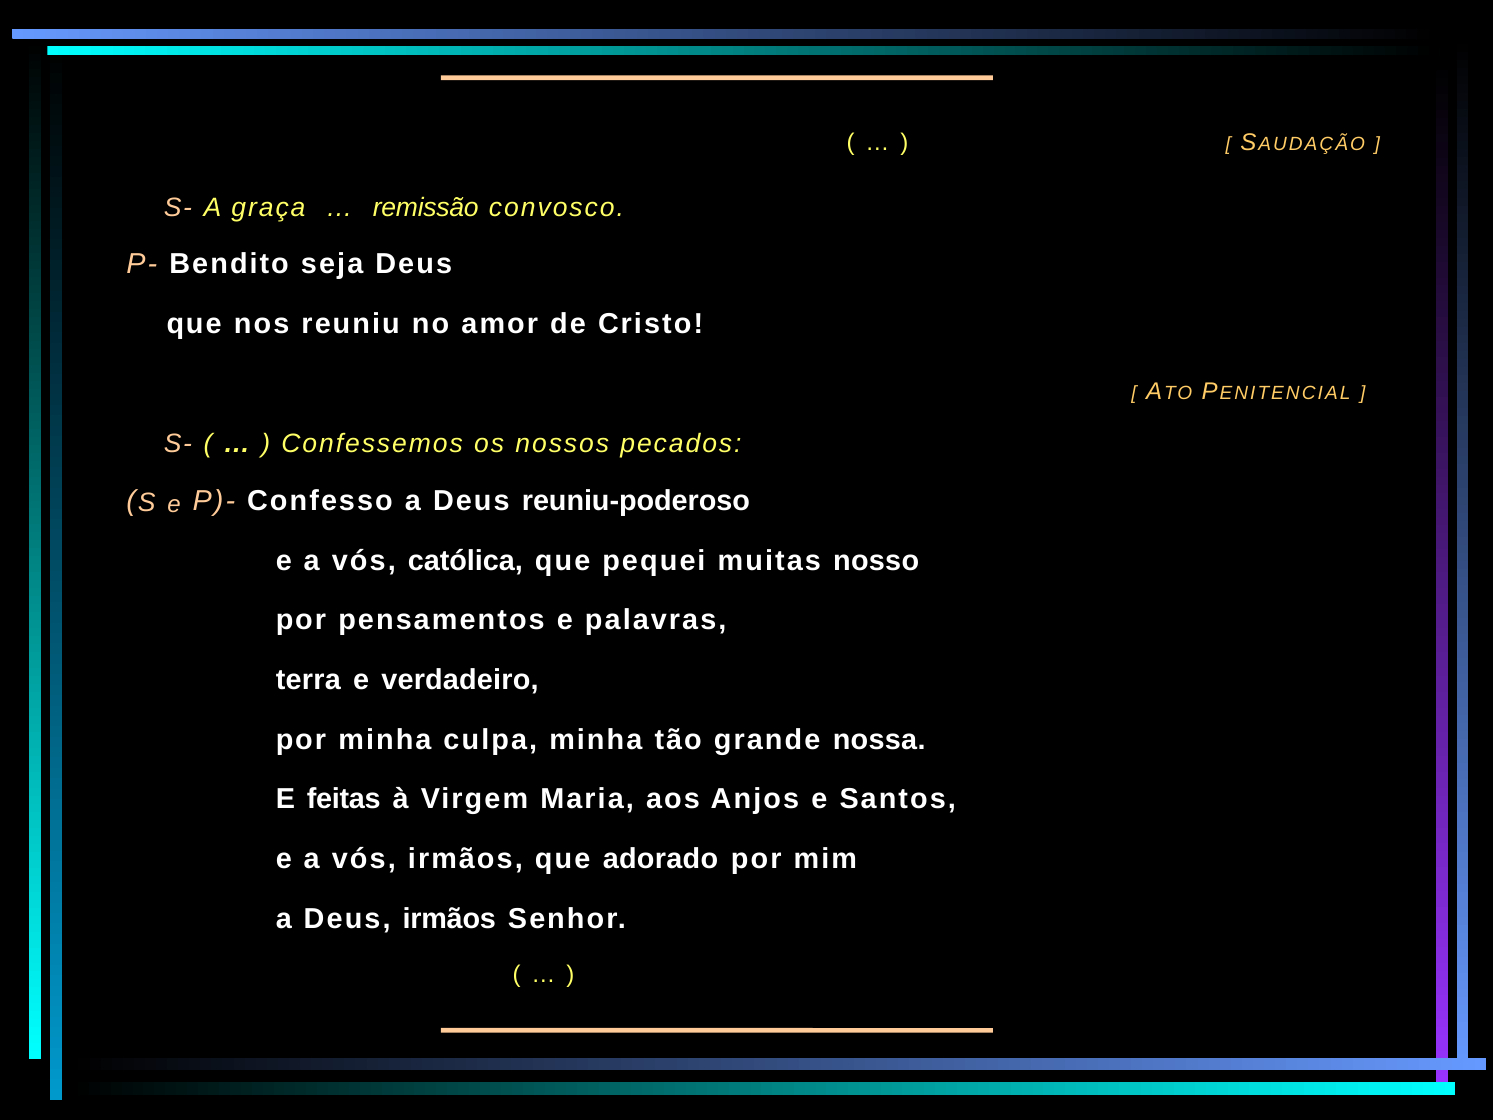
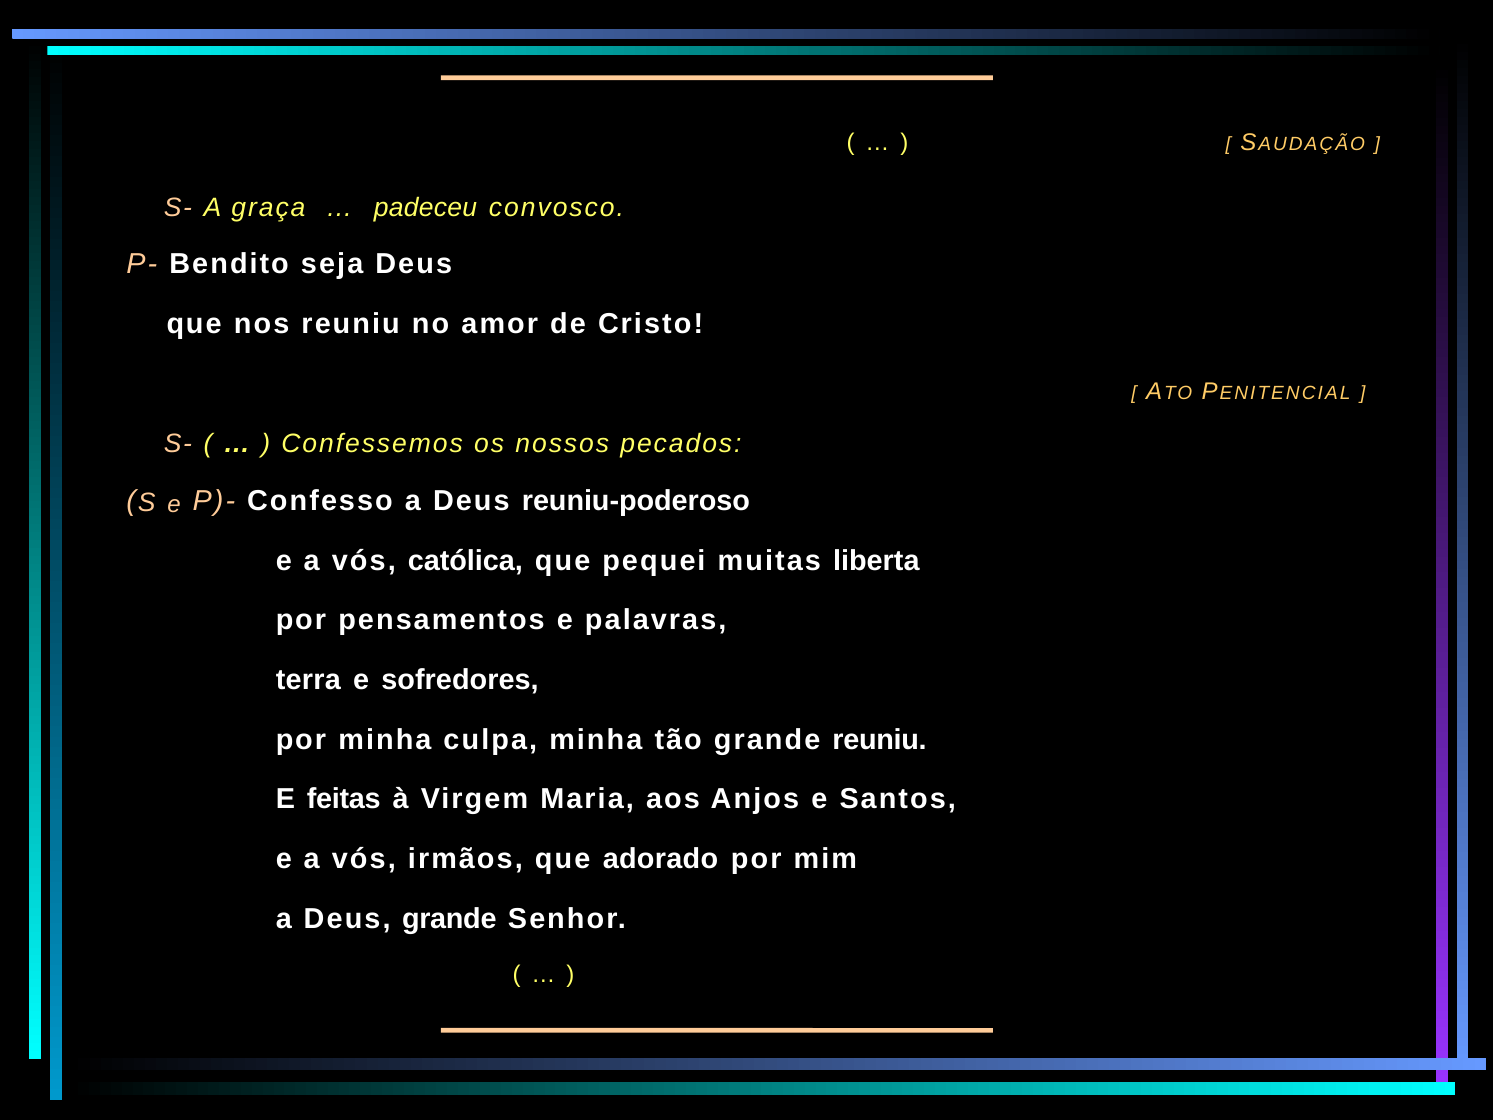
remissão: remissão -> padeceu (426, 207)
nosso: nosso -> liberta (876, 560)
verdadeiro: verdadeiro -> sofredores (460, 680)
grande nossa: nossa -> reuniu (879, 740)
Deus irmãos: irmãos -> grande (449, 919)
